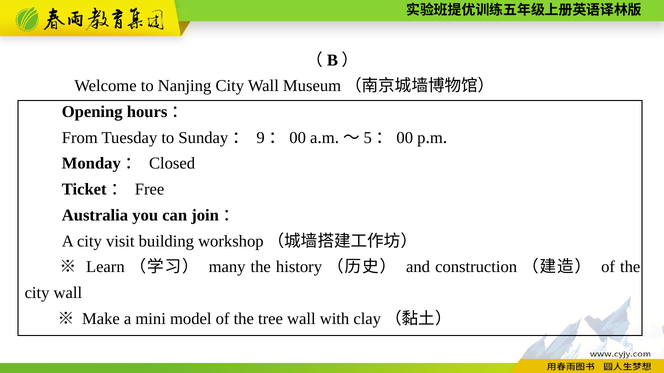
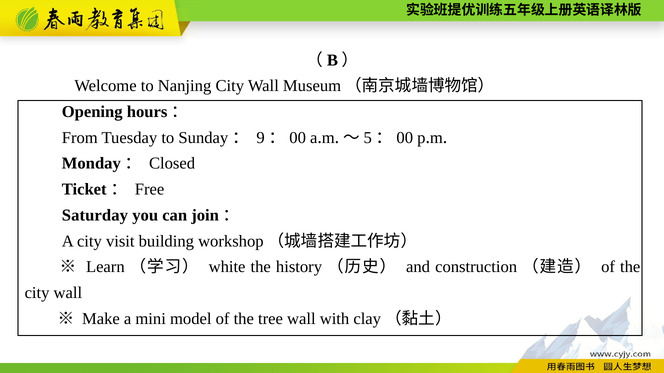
Australia: Australia -> Saturday (95, 216)
many: many -> white (227, 267)
